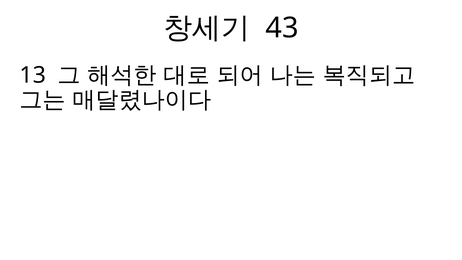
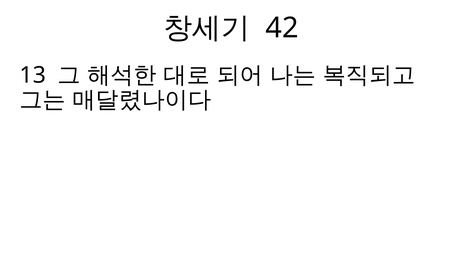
43: 43 -> 42 (282, 28)
